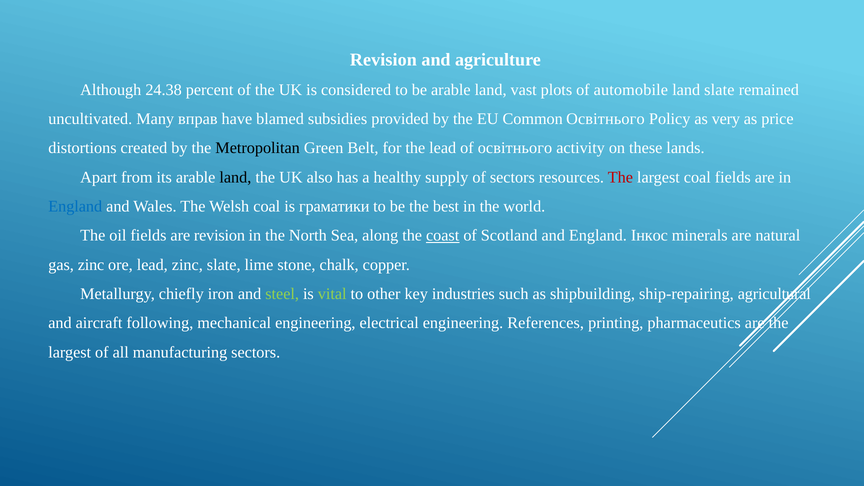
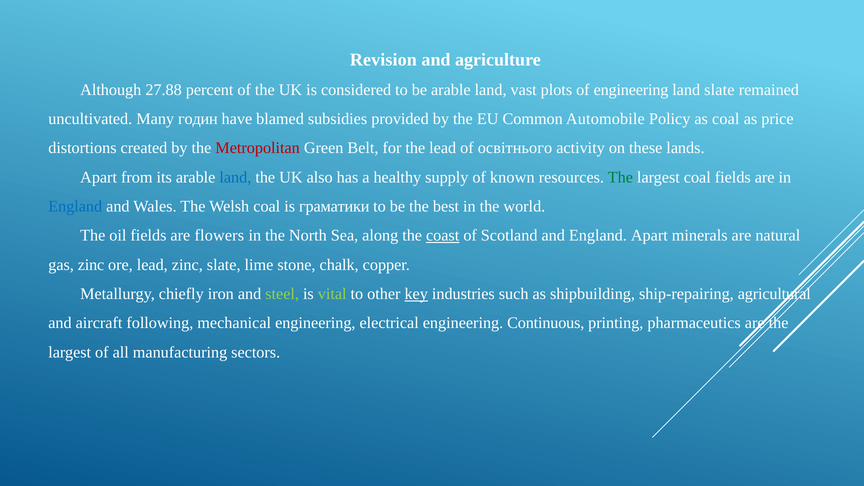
24.38: 24.38 -> 27.88 (164, 90)
of automobile: automobile -> engineering (631, 90)
вправ: вправ -> годин (198, 119)
Common Освітнього: Освітнього -> Automobile (605, 119)
as very: very -> coal (726, 119)
Metropolitan colour: black -> red (258, 148)
land colour: black -> blue (235, 177)
of sectors: sectors -> known (512, 177)
The colour: red -> green (620, 177)
are revision: revision -> flowers (219, 236)
England Інкос: Інкос -> Apart (649, 236)
key underline: none -> present (416, 294)
References: References -> Continuous (546, 323)
